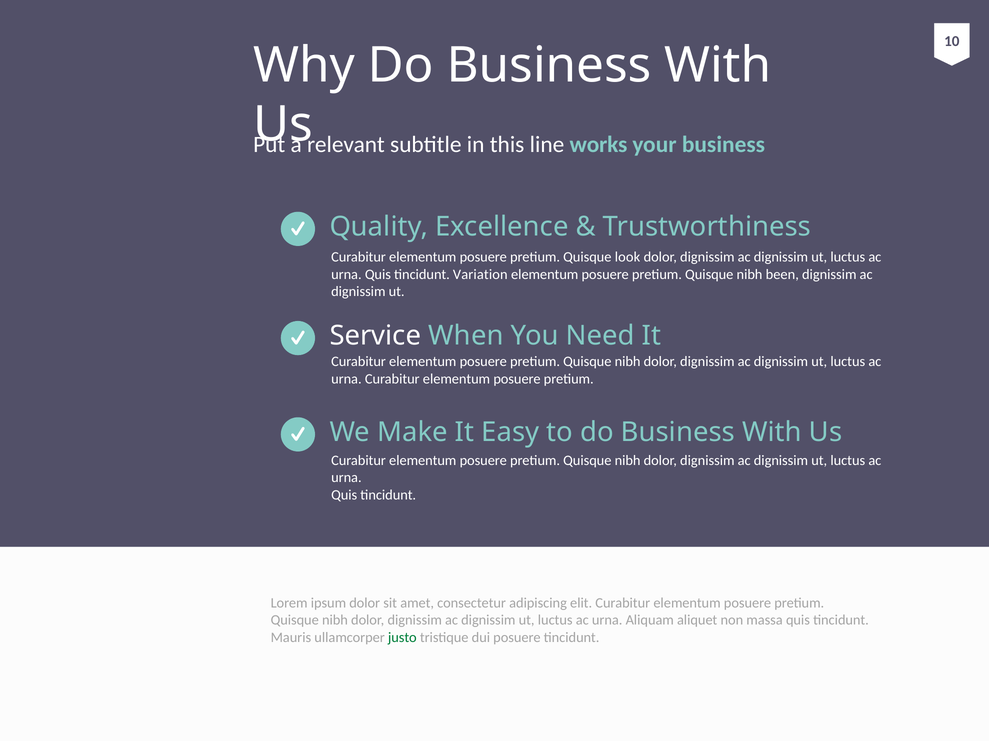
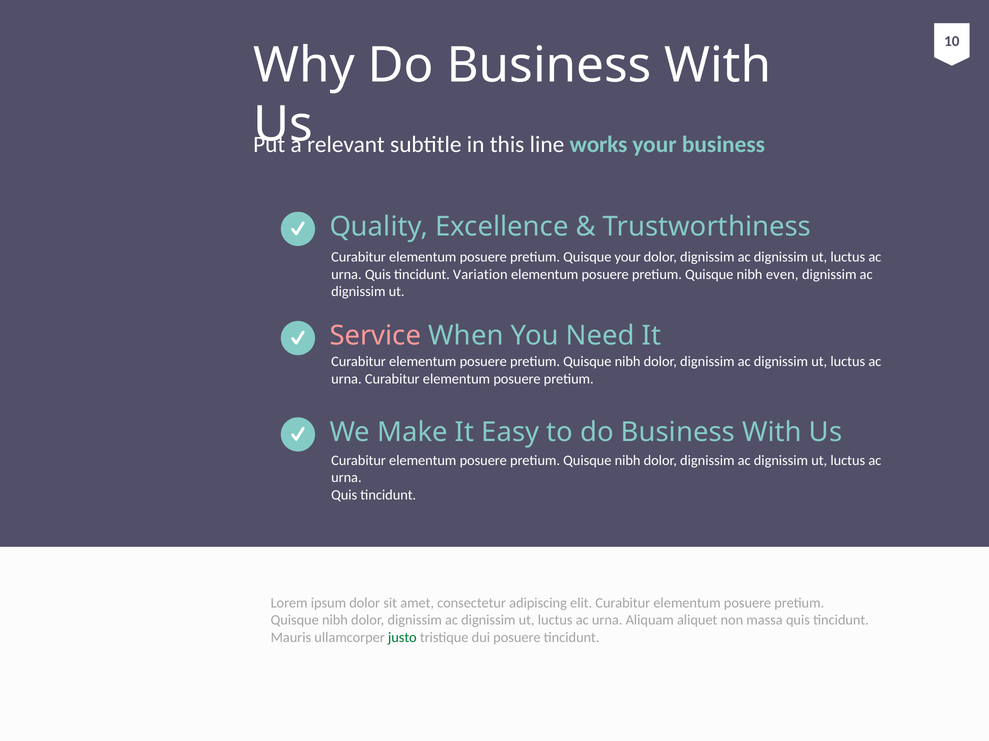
Quisque look: look -> your (628, 257)
been: been -> even (782, 275)
Service colour: white -> pink (375, 336)
